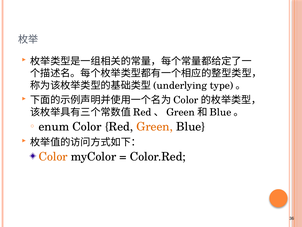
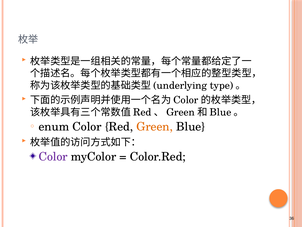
Color colour: orange -> purple (53, 156)
